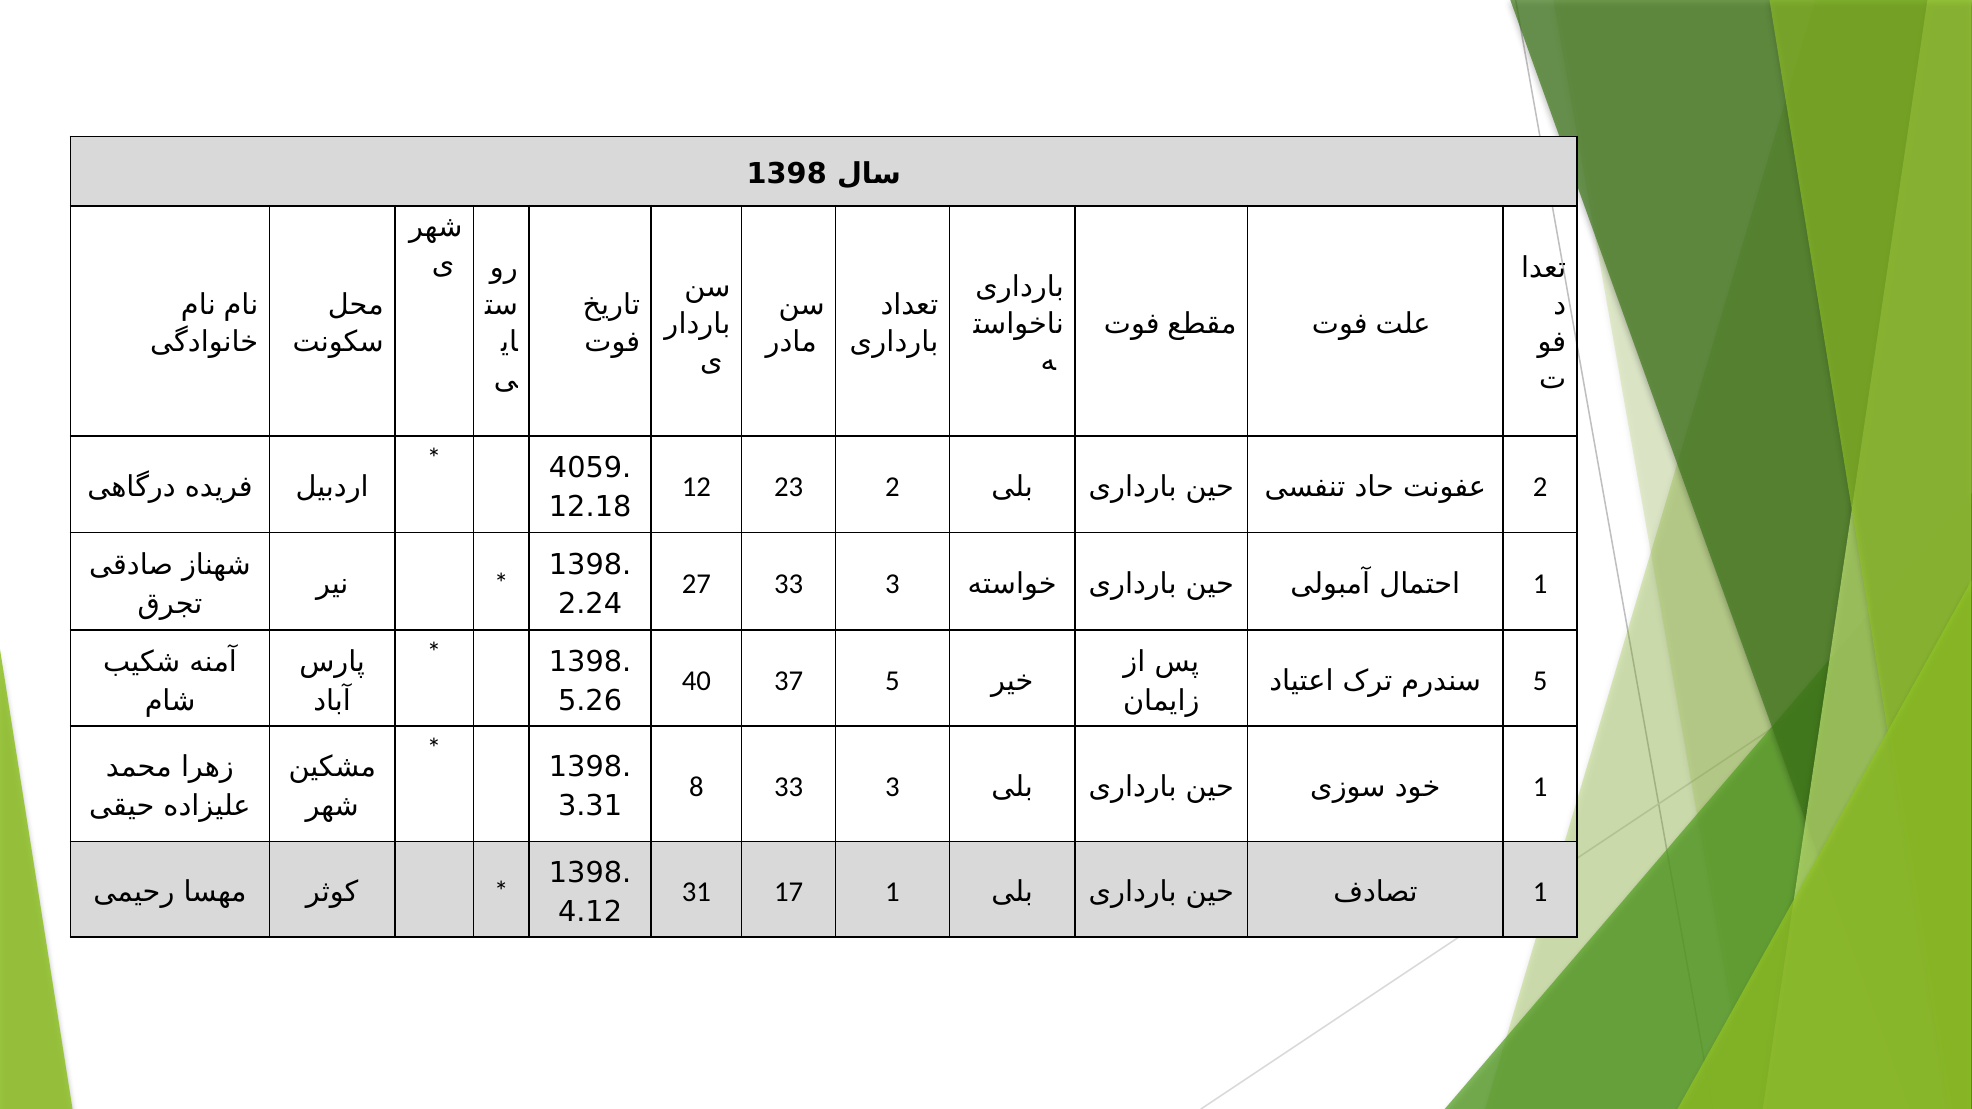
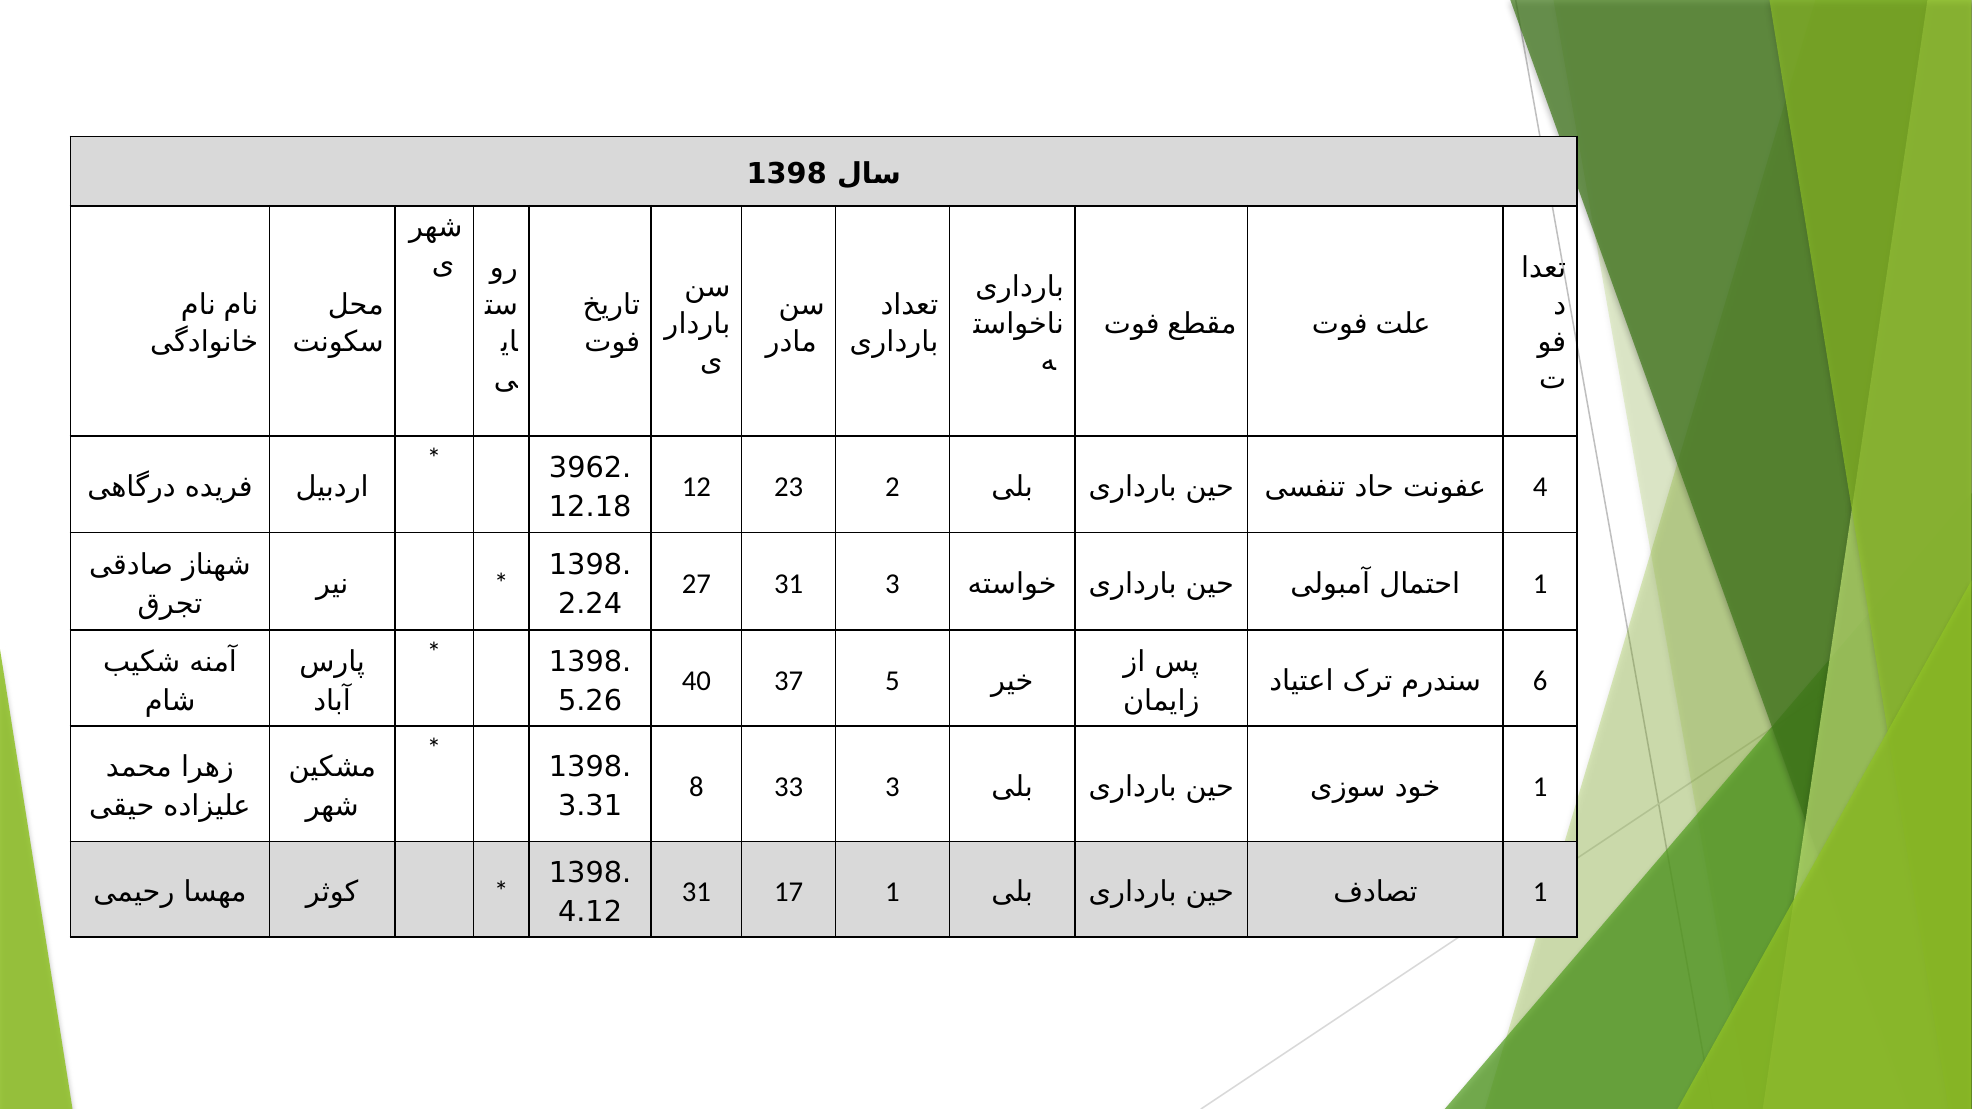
4059: 4059 -> 3962 (590, 468)
2: 2 -> 4 (1540, 487)
27 33: 33 -> 31 (789, 585)
5: 5 -> 6 (1540, 681)
